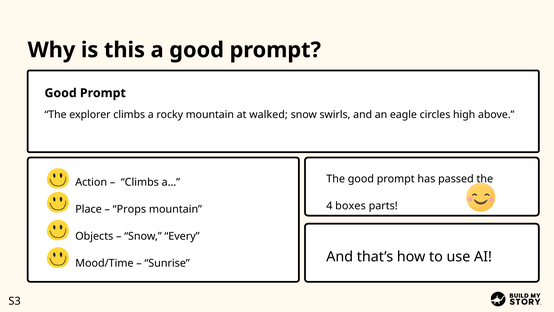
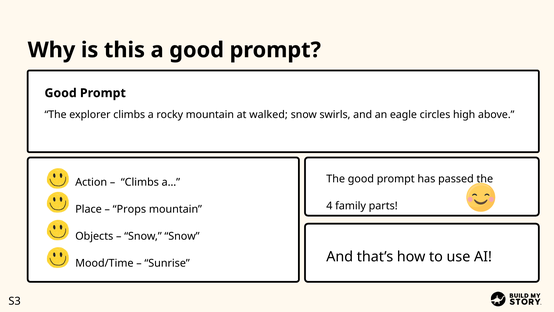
boxes: boxes -> family (351, 206)
Snow Every: Every -> Snow (182, 236)
